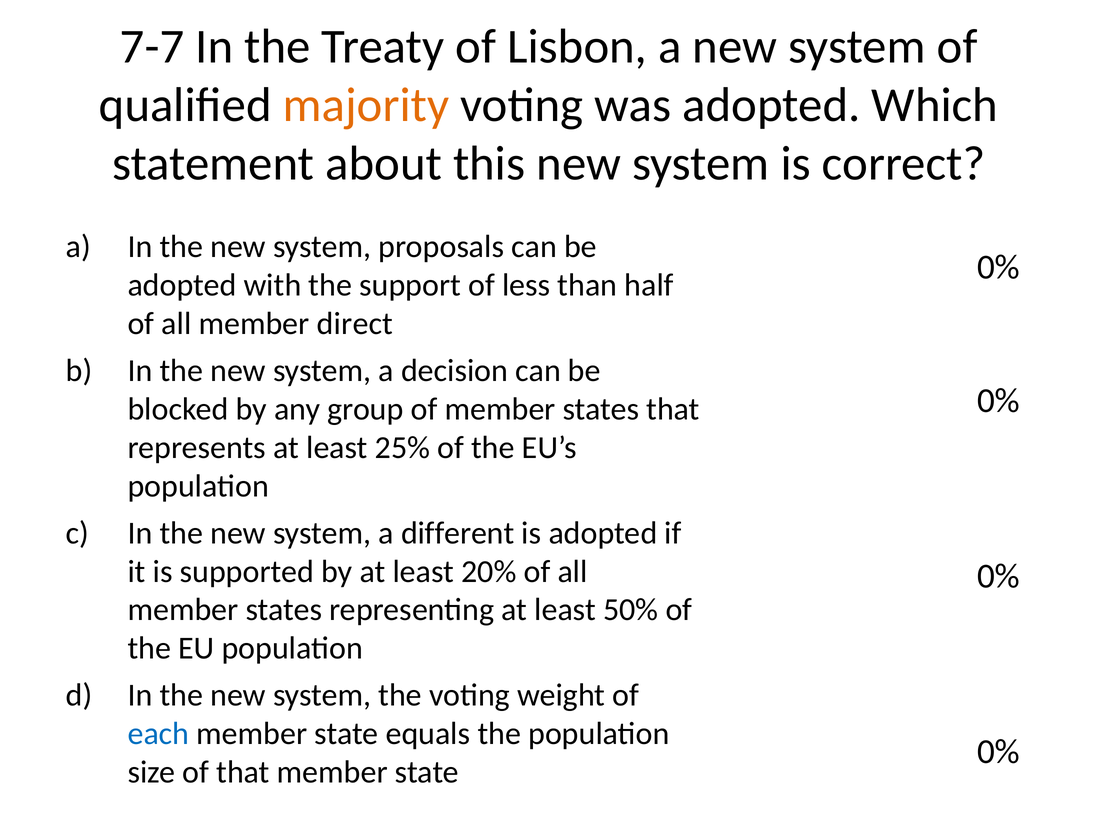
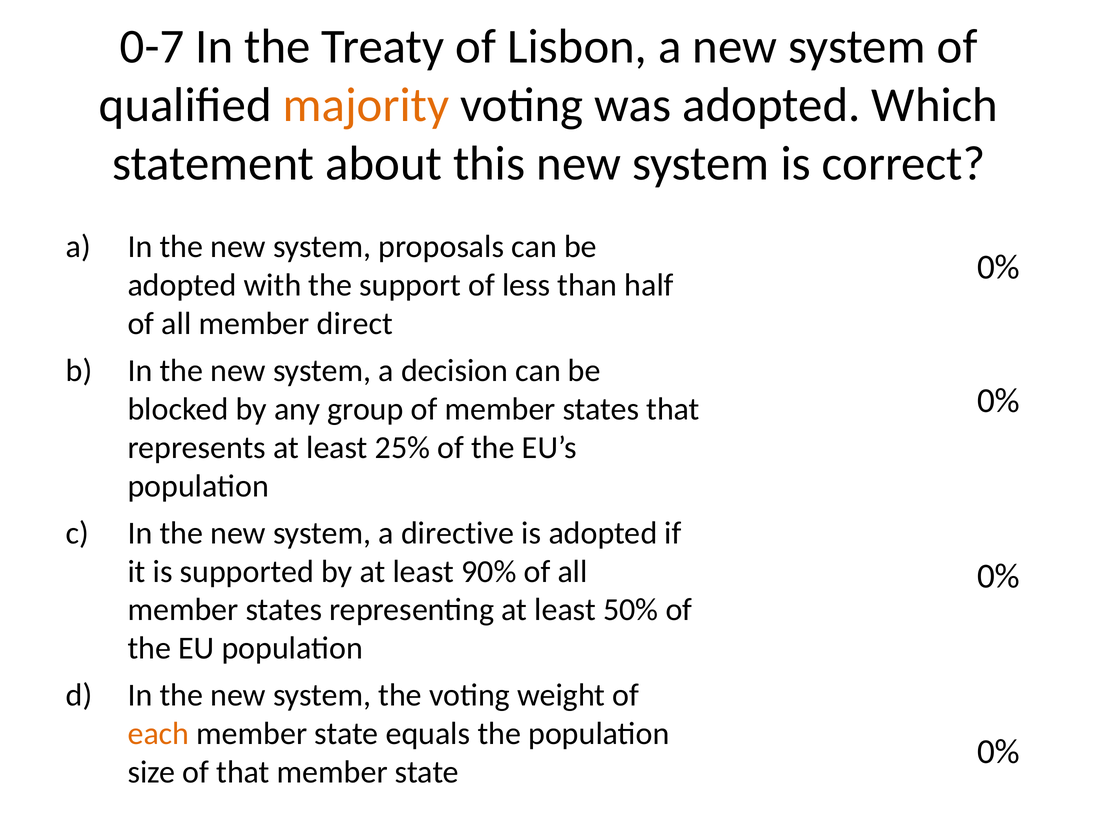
7-7: 7-7 -> 0-7 (152, 46)
different: different -> directive (458, 533)
20%: 20% -> 90% (489, 571)
each colour: blue -> orange (158, 733)
